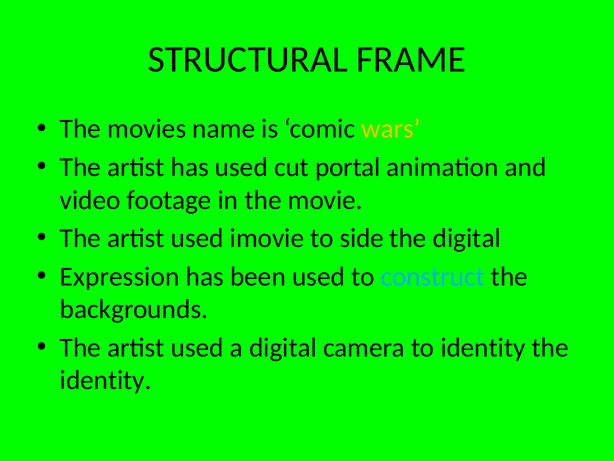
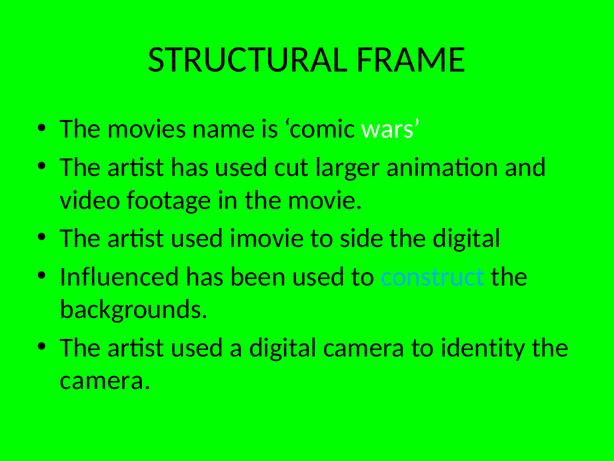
wars colour: yellow -> white (391, 129)
portal: portal -> larger (348, 167)
Expression: Expression -> Influenced (120, 276)
identity: identity -> camera (105, 380)
